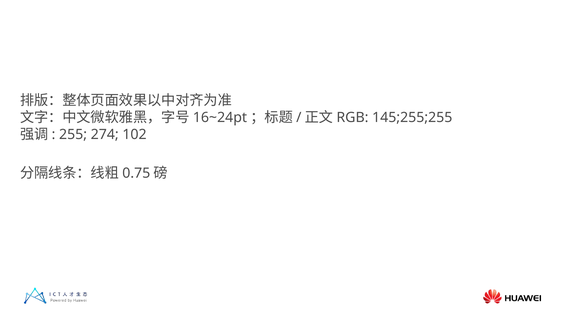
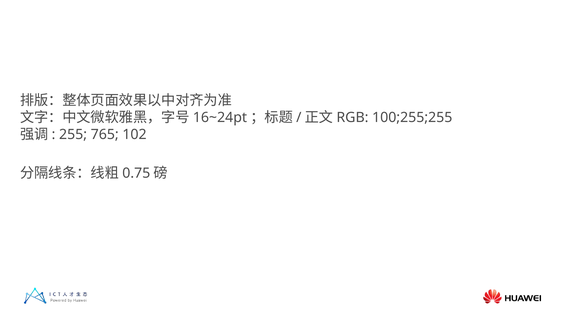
145;255;255: 145;255;255 -> 100;255;255 (412, 117)
274: 274 -> 765 (105, 134)
